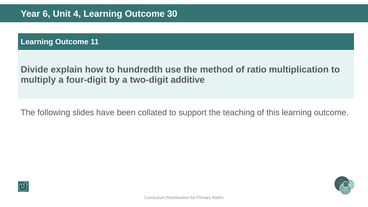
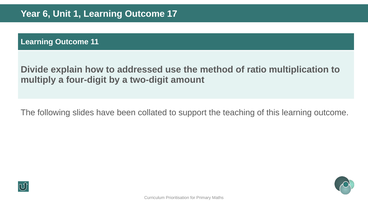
4: 4 -> 1 (77, 14)
30: 30 -> 17 (172, 14)
hundredth: hundredth -> addressed (140, 70)
additive: additive -> amount (188, 80)
